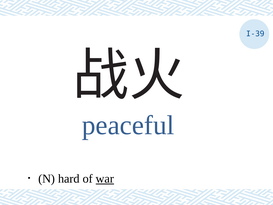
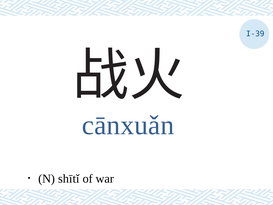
peaceful: peaceful -> cānxuǎn (128, 125)
hard: hard -> shītǐ (69, 178)
war underline: present -> none (105, 178)
